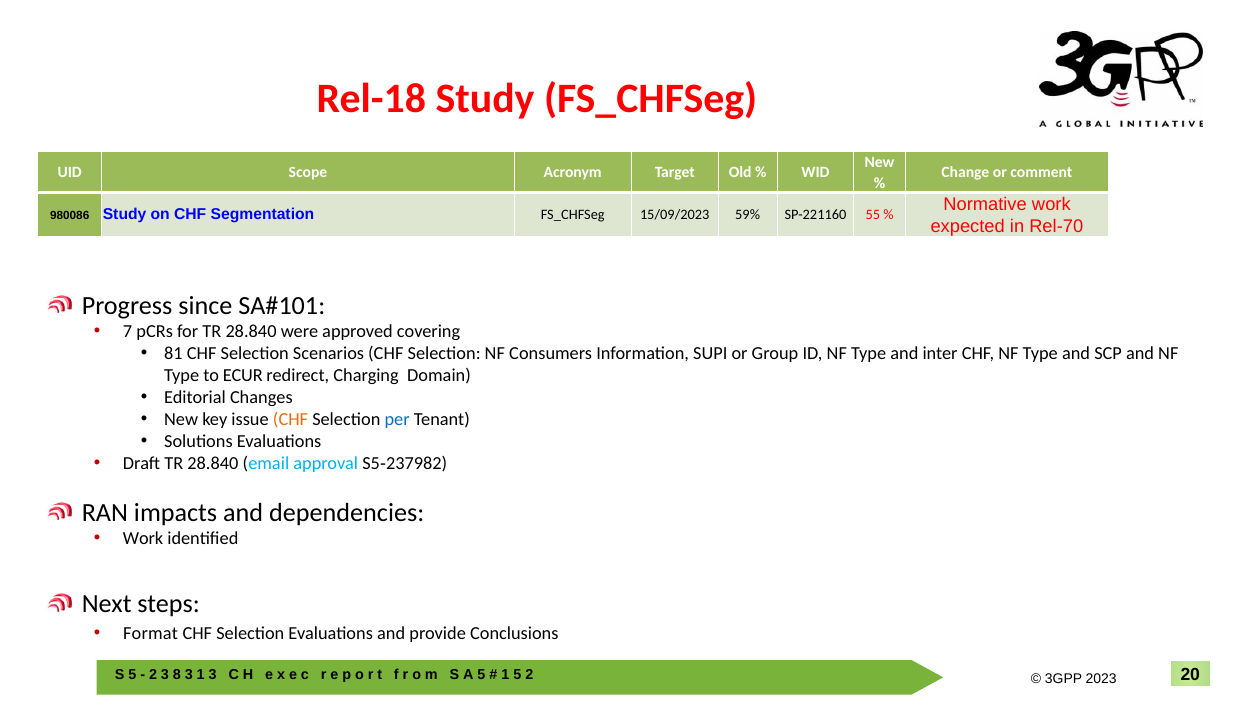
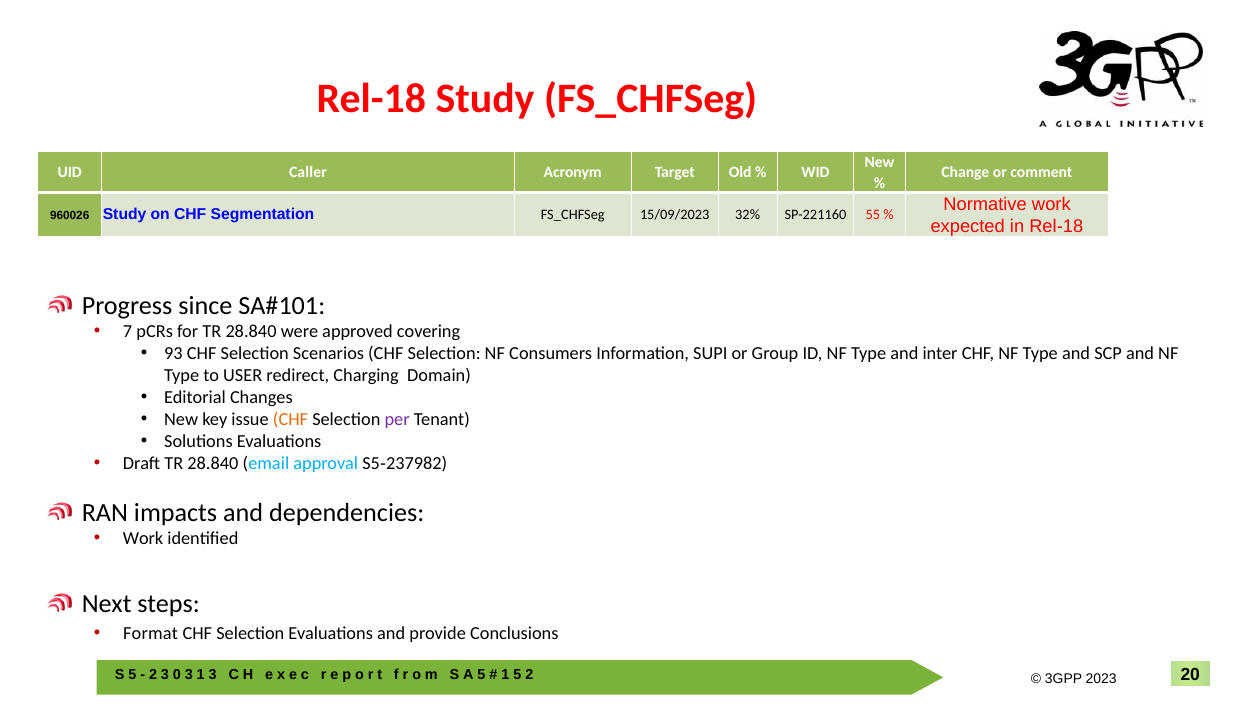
Scope: Scope -> Caller (308, 173)
980086: 980086 -> 960026 (70, 215)
59%: 59% -> 32% (748, 215)
in Rel-70: Rel-70 -> Rel-18 (1056, 226)
81: 81 -> 93 (173, 354)
ECUR: ECUR -> USER (243, 376)
per colour: blue -> purple (397, 419)
8: 8 -> 0 (177, 674)
